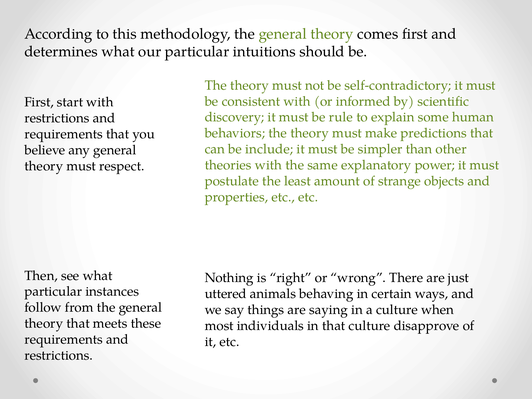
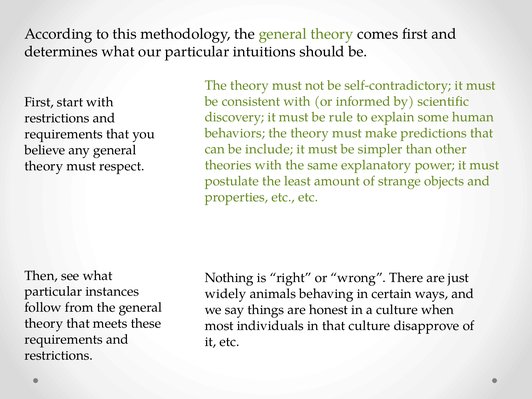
uttered: uttered -> widely (226, 294)
saying: saying -> honest (329, 310)
